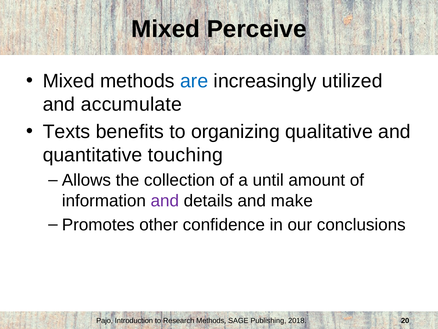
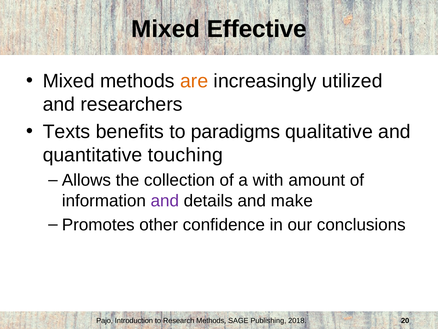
Perceive: Perceive -> Effective (257, 29)
are colour: blue -> orange (194, 81)
accumulate: accumulate -> researchers (132, 104)
organizing: organizing -> paradigms (235, 132)
until: until -> with (268, 180)
